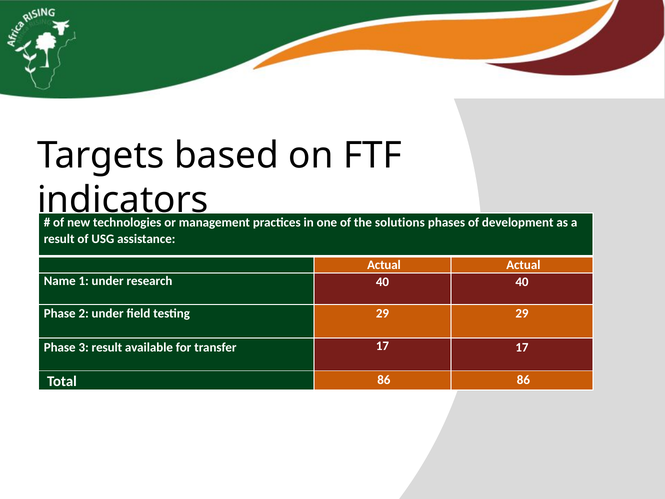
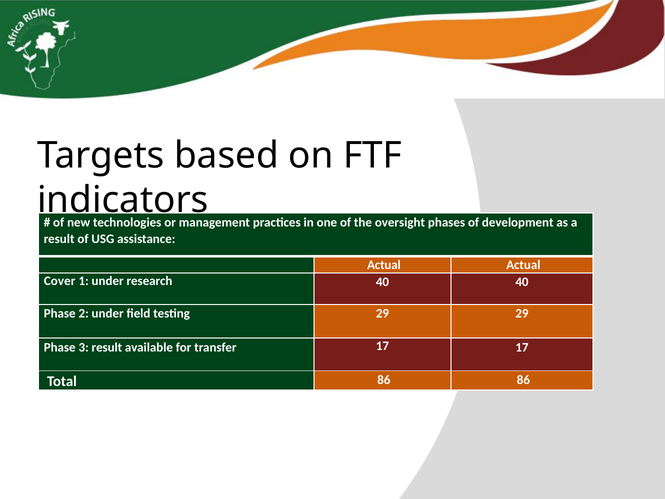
solutions: solutions -> oversight (400, 222)
Name: Name -> Cover (60, 281)
